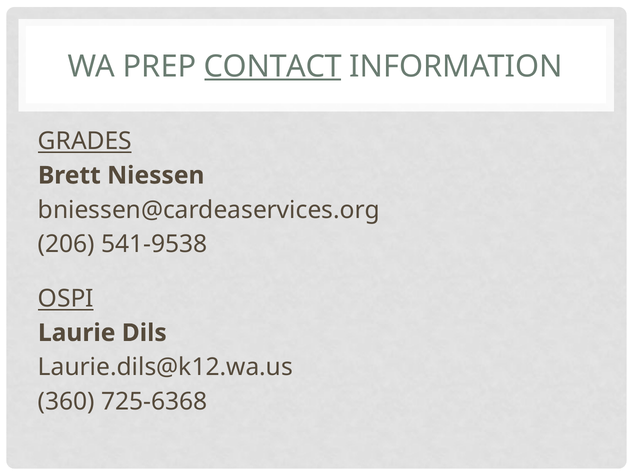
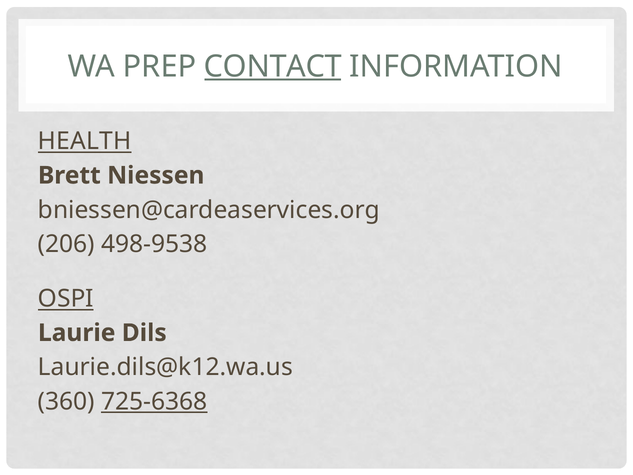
GRADES: GRADES -> HEALTH (85, 141)
541-9538: 541-9538 -> 498-9538 (154, 244)
725-6368 underline: none -> present (154, 402)
